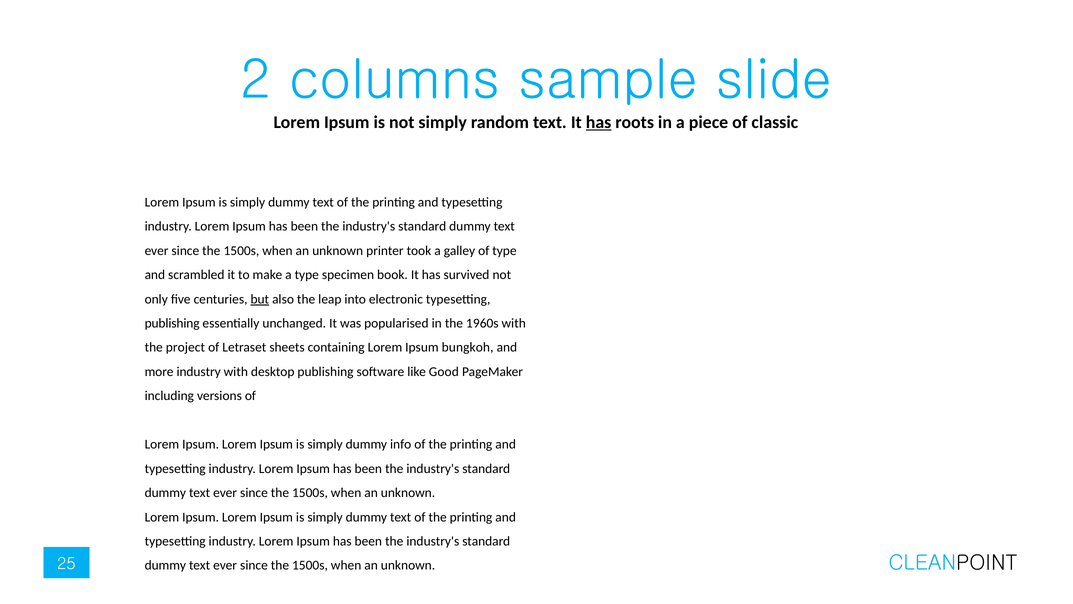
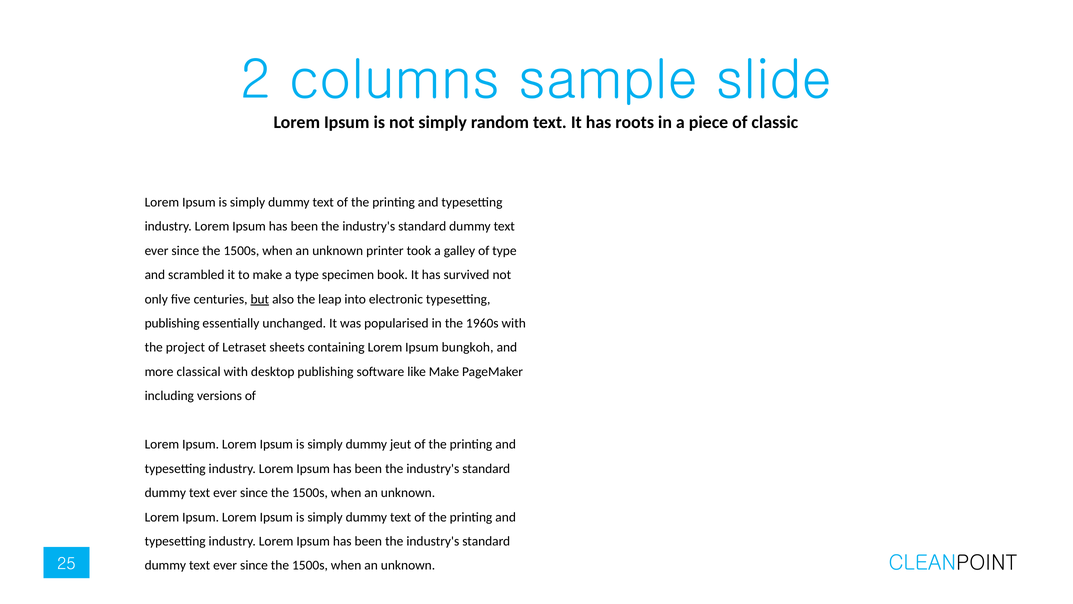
has underline: present -> none (599, 122)
more industry: industry -> classical (199, 371)
like Good: Good -> Make (444, 371)
info: info -> jeut (401, 444)
